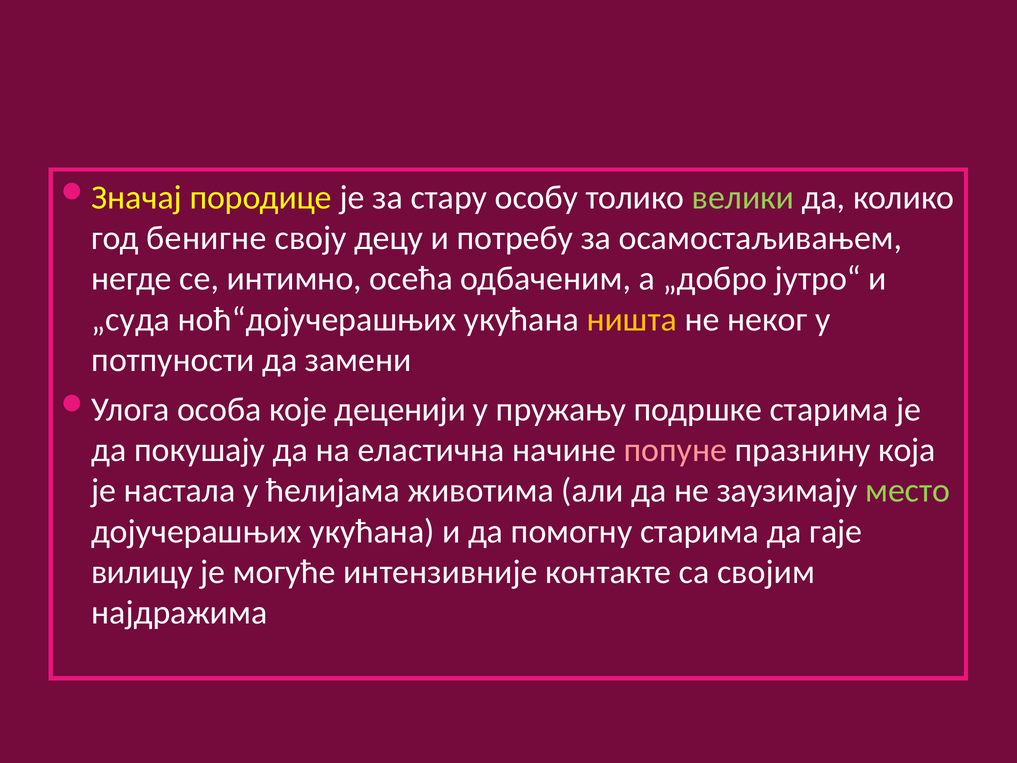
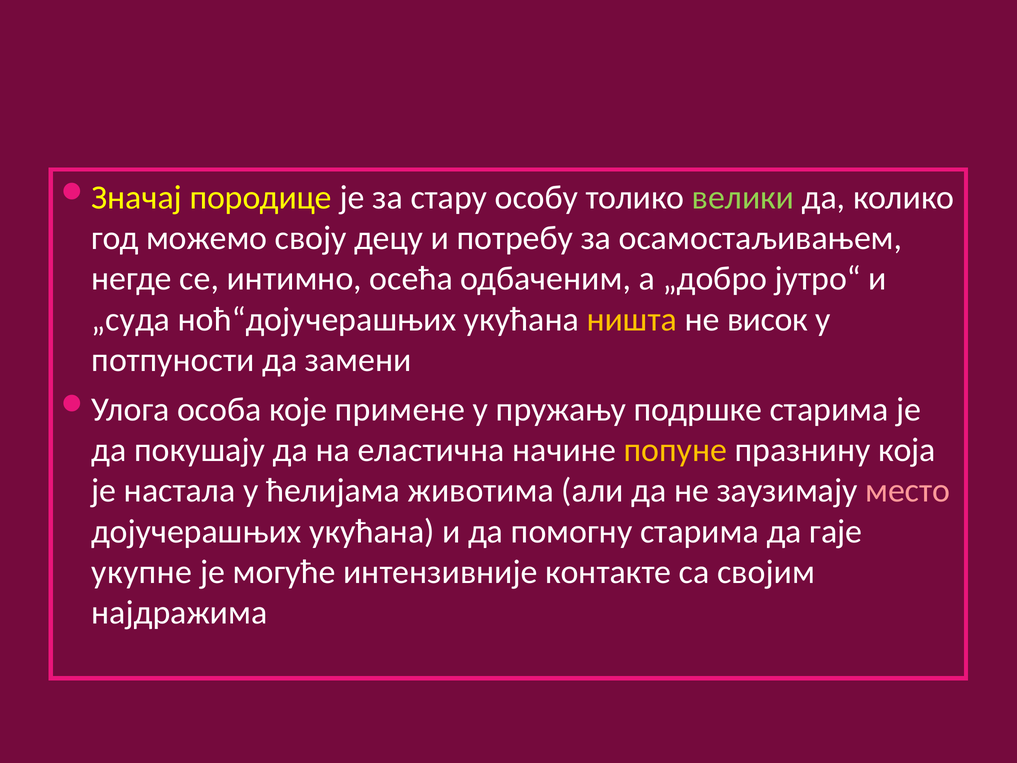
бенигне: бенигне -> можемо (207, 238)
неког: неког -> висок (768, 319)
деценији: деценији -> примене (400, 409)
попуне colour: pink -> yellow (675, 450)
место colour: light green -> pink (908, 491)
вилицу: вилицу -> укупне (142, 572)
